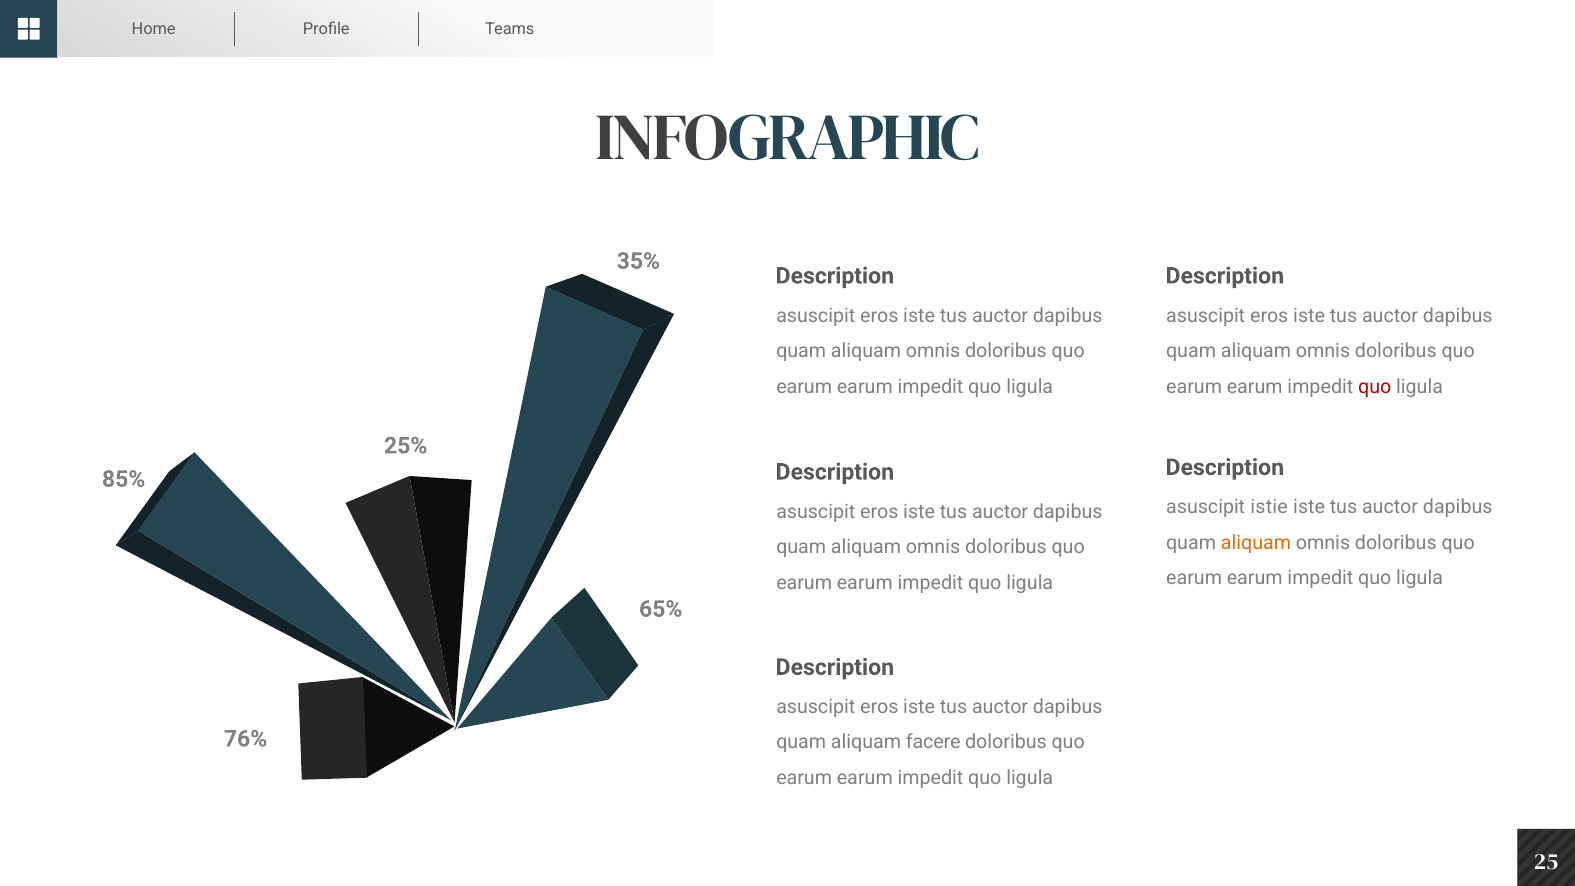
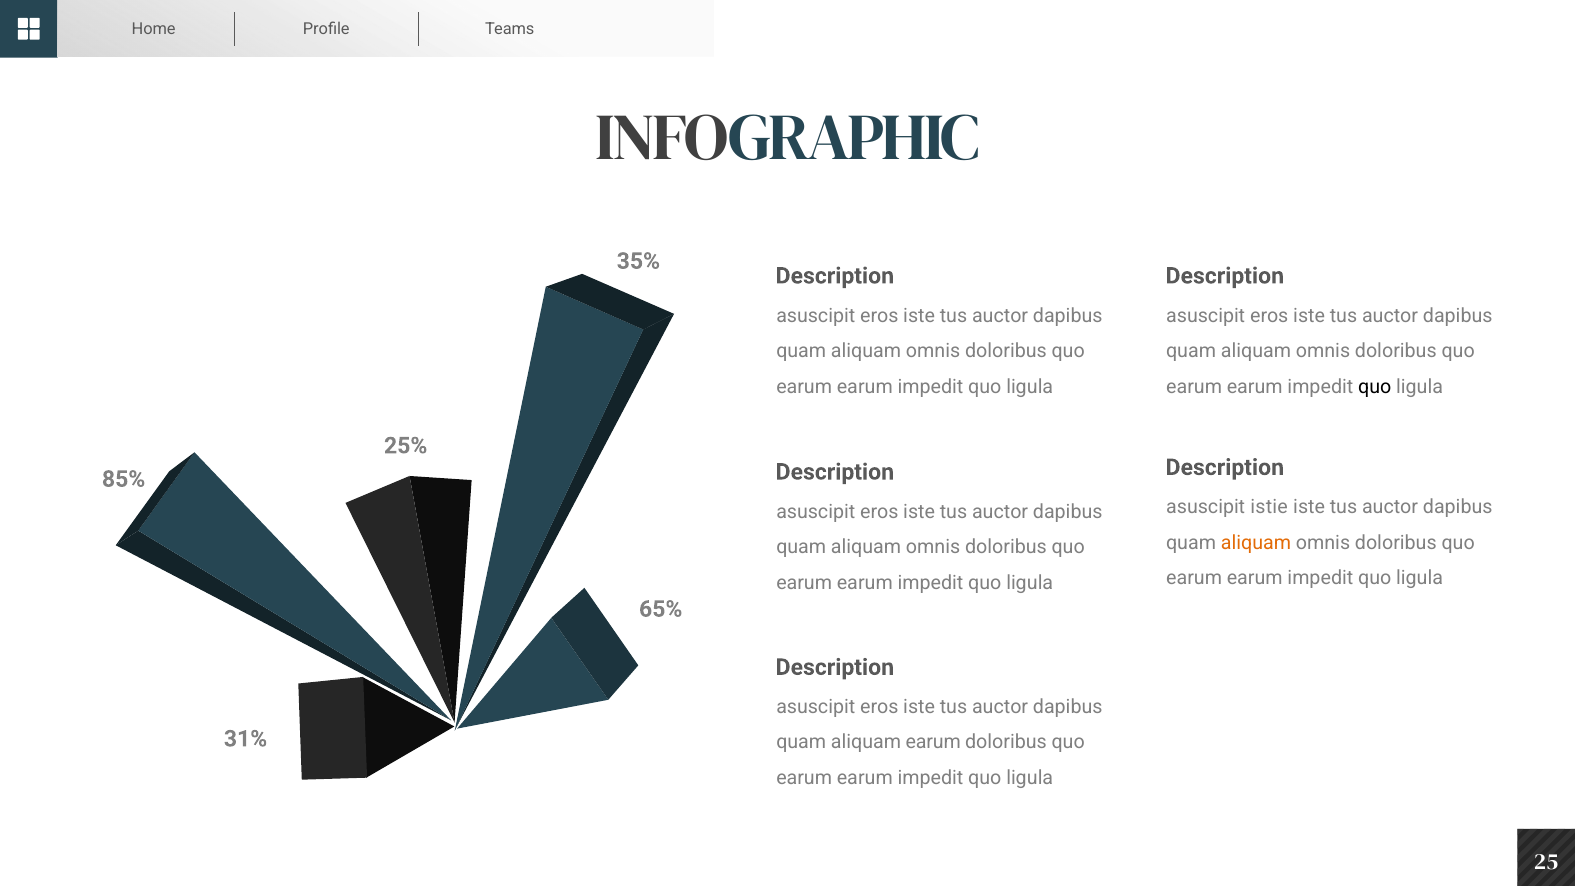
quo colour: red -> black (1375, 386)
76%: 76% -> 31% (246, 739)
aliquam facere: facere -> earum (933, 742)
